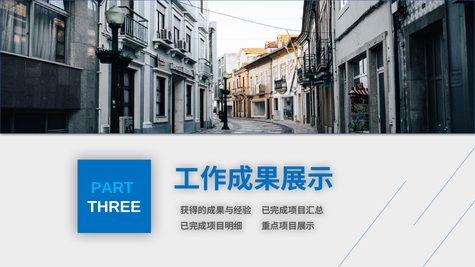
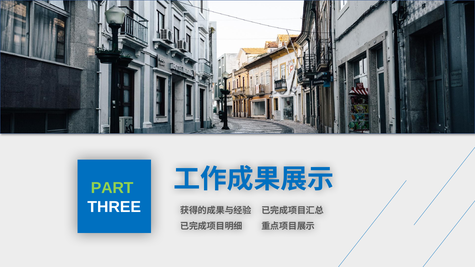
PART colour: light blue -> light green (112, 188)
